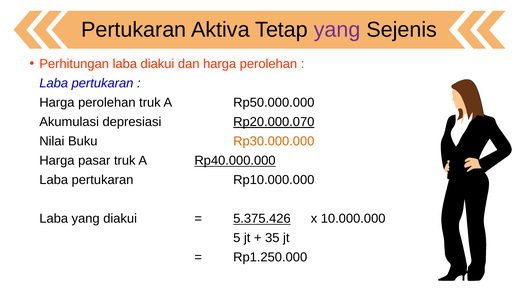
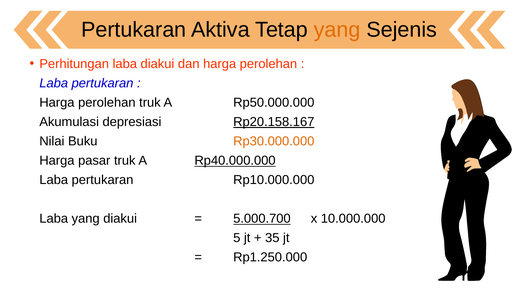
yang colour: purple -> orange (337, 30)
Rp20.000.070: Rp20.000.070 -> Rp20.158.167 (274, 122)
5.375.426: 5.375.426 -> 5.000.700 (262, 218)
